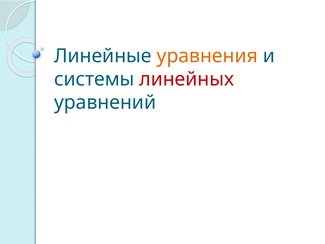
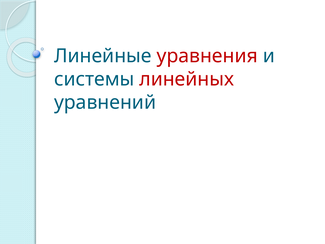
уравнения colour: orange -> red (207, 56)
